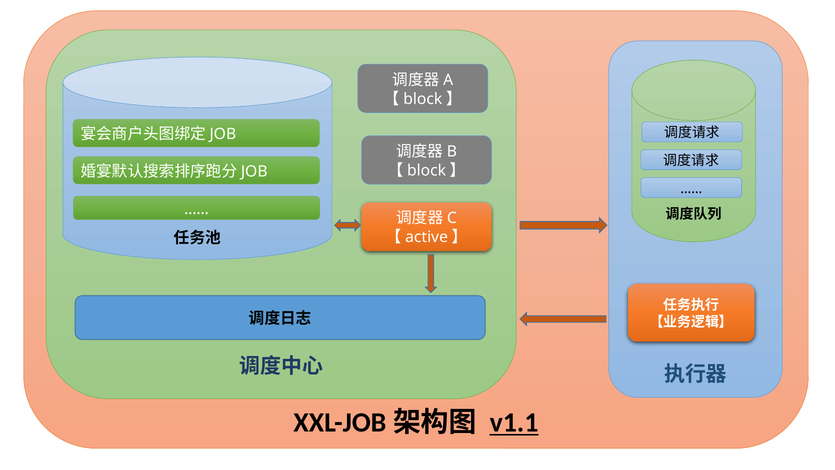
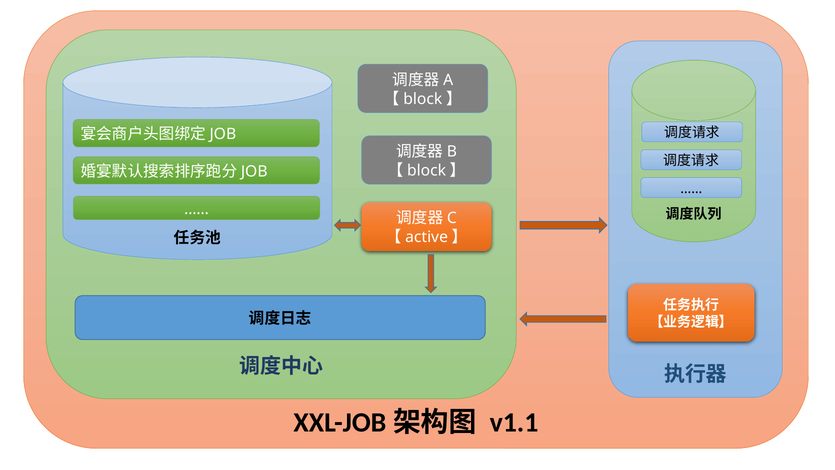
v1.1 underline: present -> none (514, 422)
